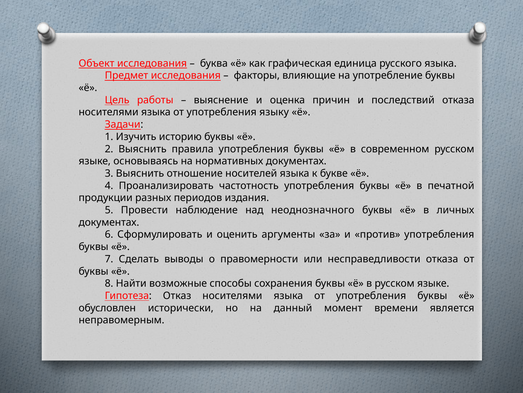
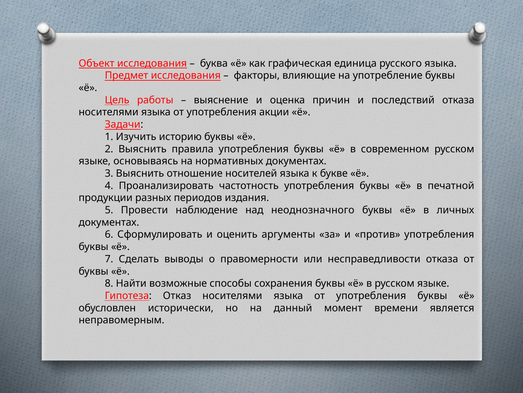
языку: языку -> акции (274, 112)
